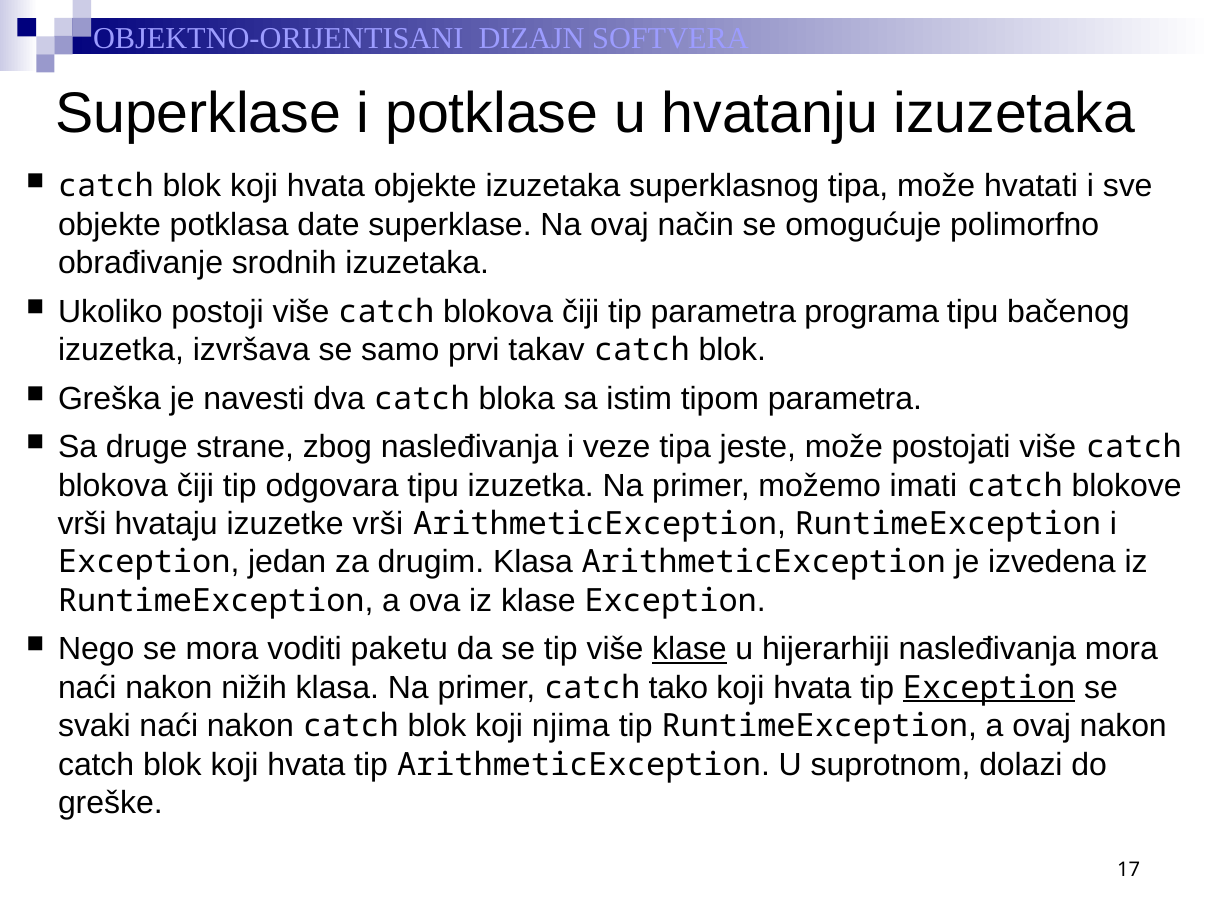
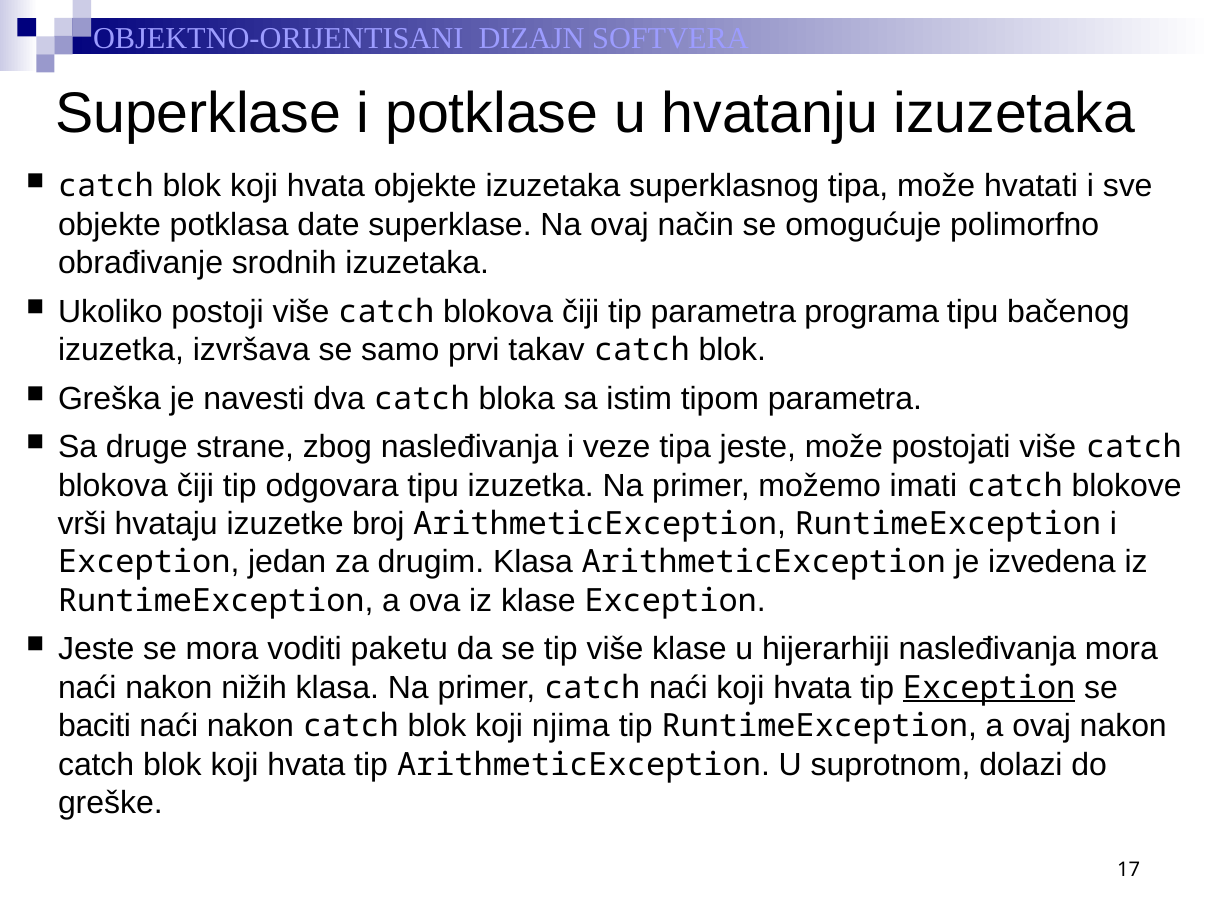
izuzetke vrši: vrši -> broj (378, 524)
Nego: Nego -> Jeste (96, 649)
klase underline: present -> none (689, 649)
catch tako: tako -> naći (678, 687)
svaki: svaki -> baciti (95, 726)
